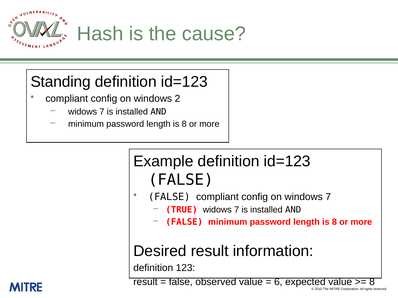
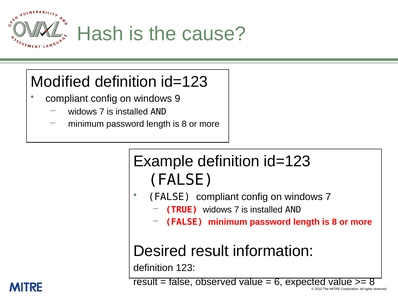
Standing: Standing -> Modified (60, 82)
2: 2 -> 9 (177, 99)
